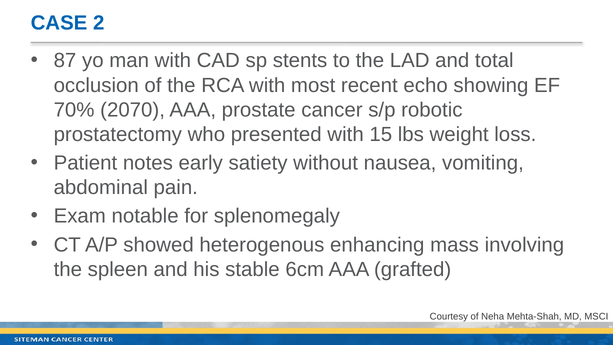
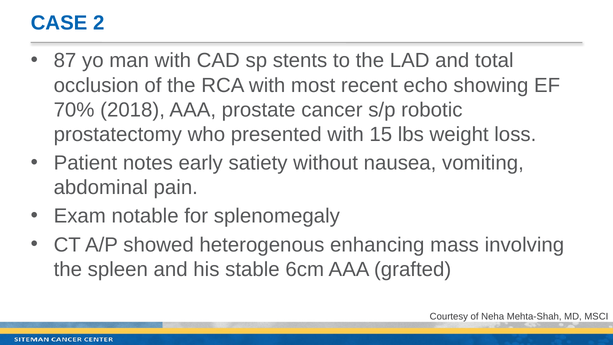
2070: 2070 -> 2018 (133, 110)
